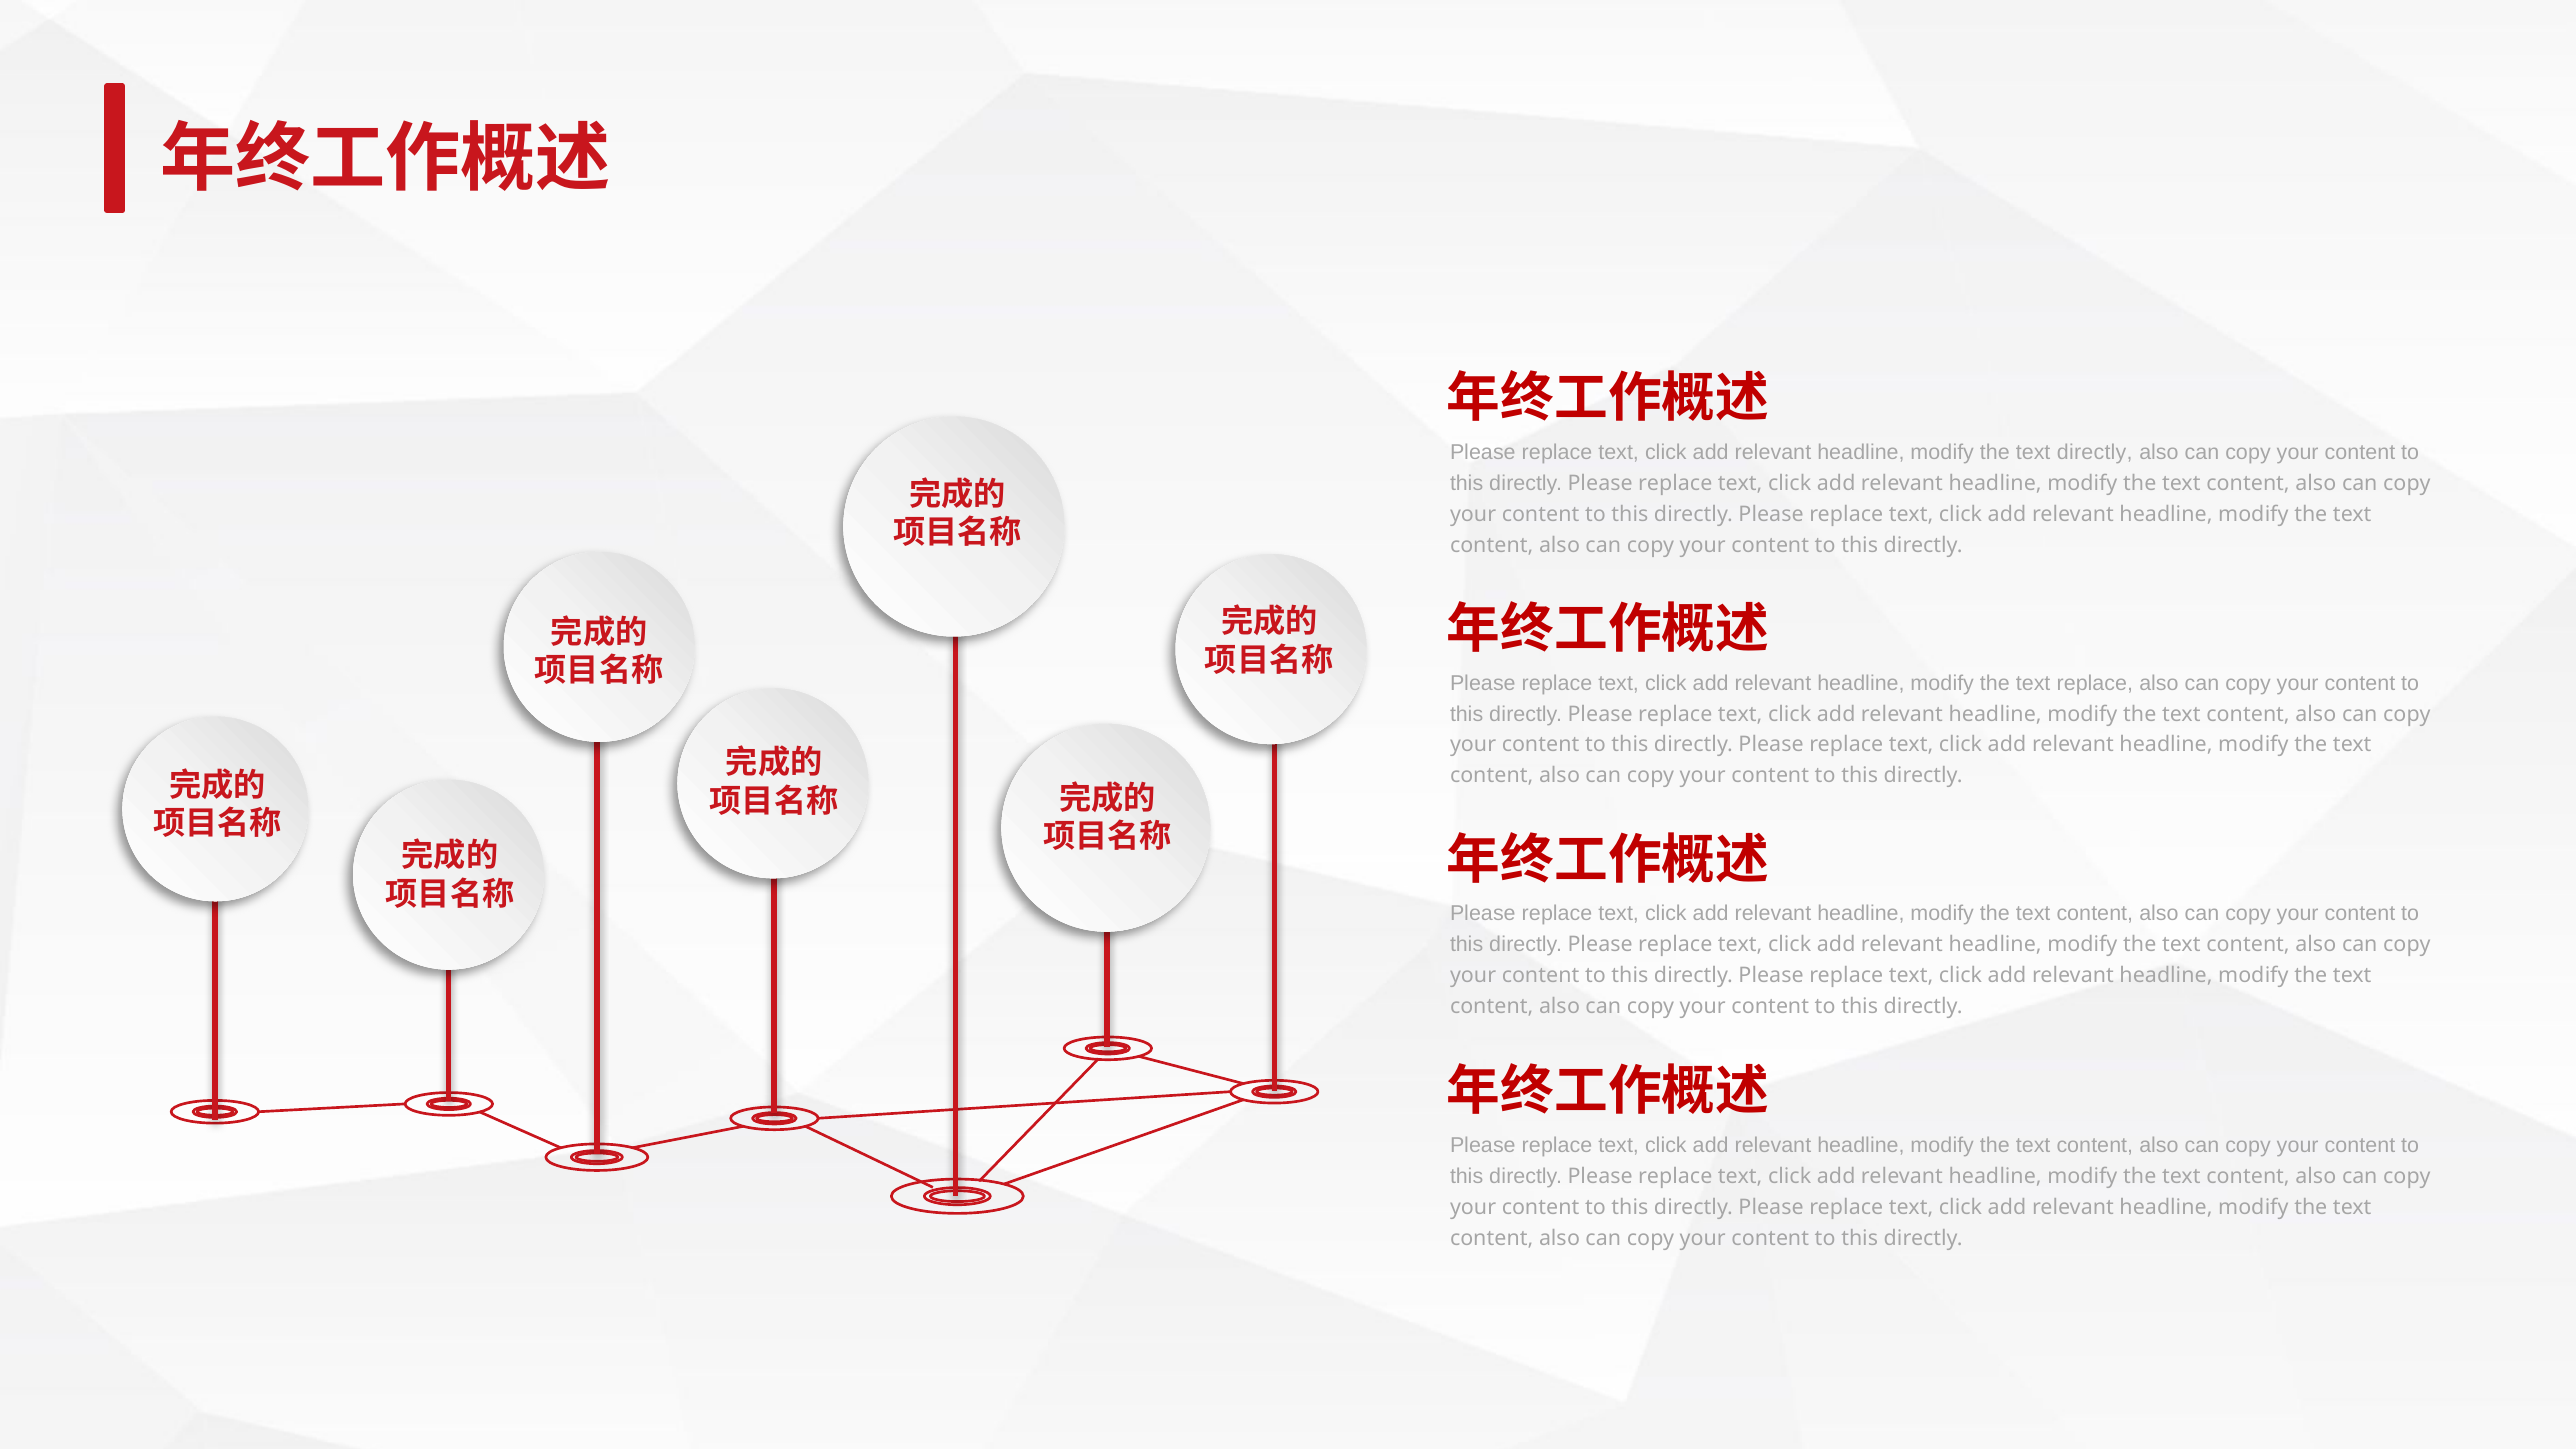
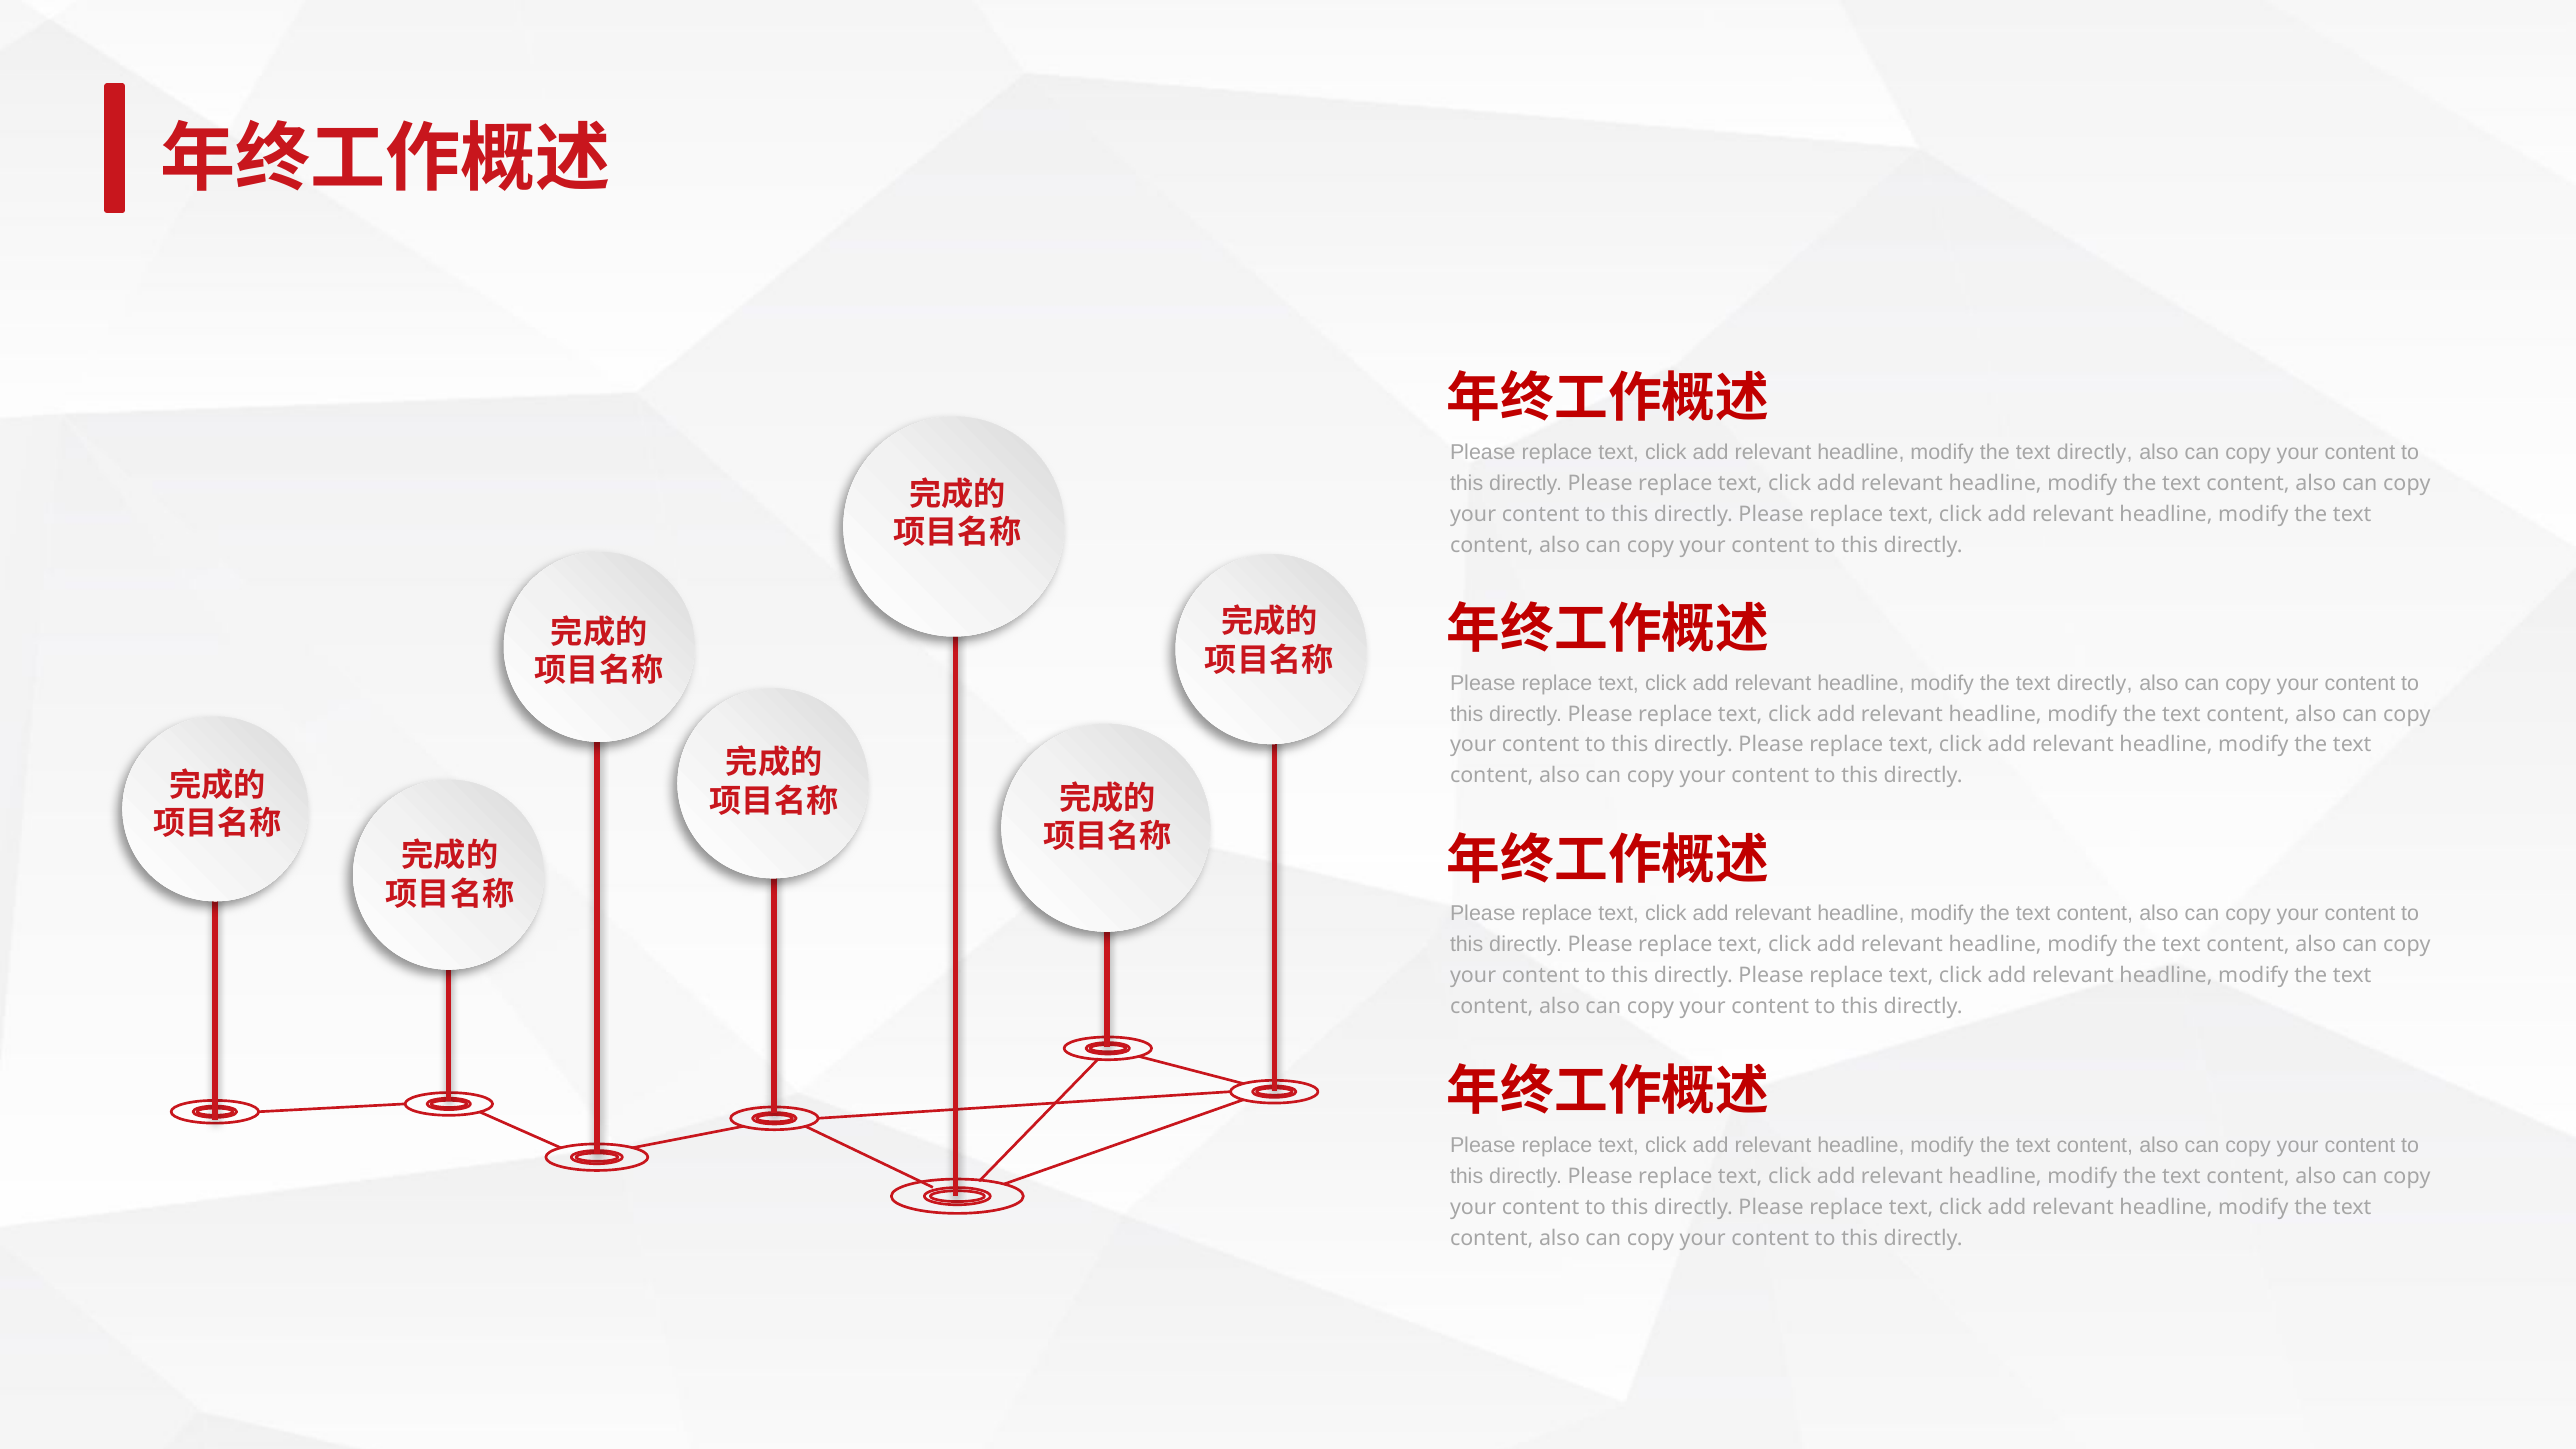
replace: replace -> directly (2095, 683)
